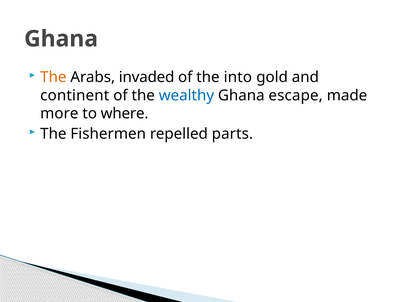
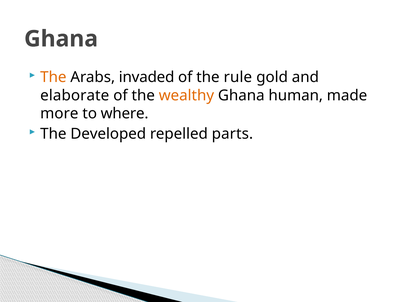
into: into -> rule (238, 77)
continent: continent -> elaborate (75, 96)
wealthy colour: blue -> orange (186, 96)
escape: escape -> human (296, 96)
Fishermen: Fishermen -> Developed (108, 134)
